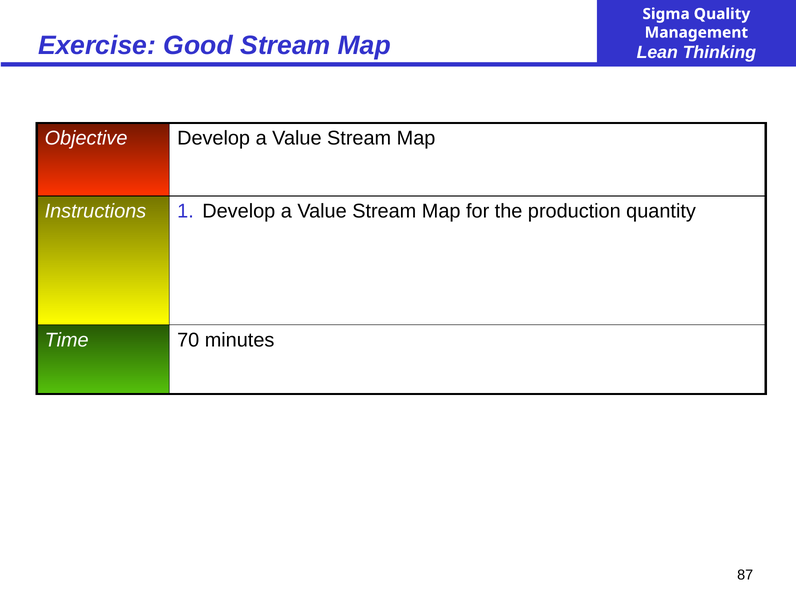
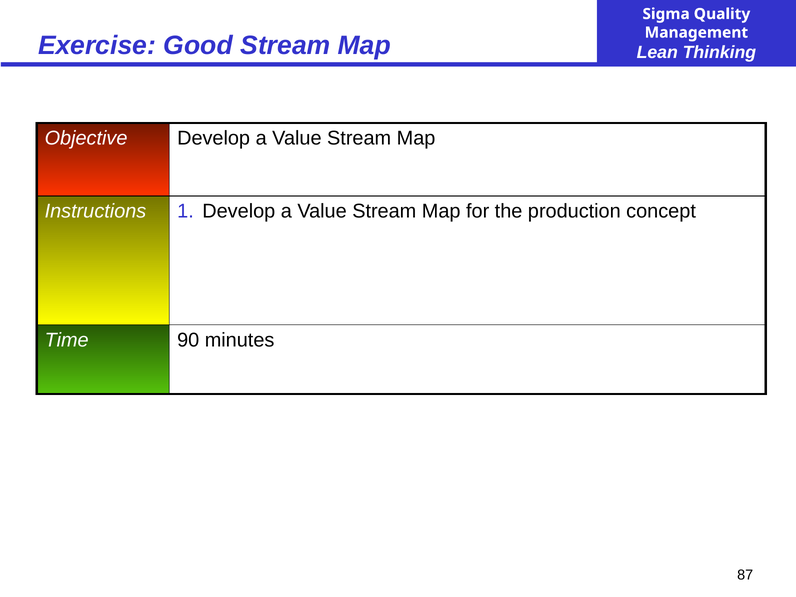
quantity: quantity -> concept (661, 211)
70: 70 -> 90 (188, 340)
